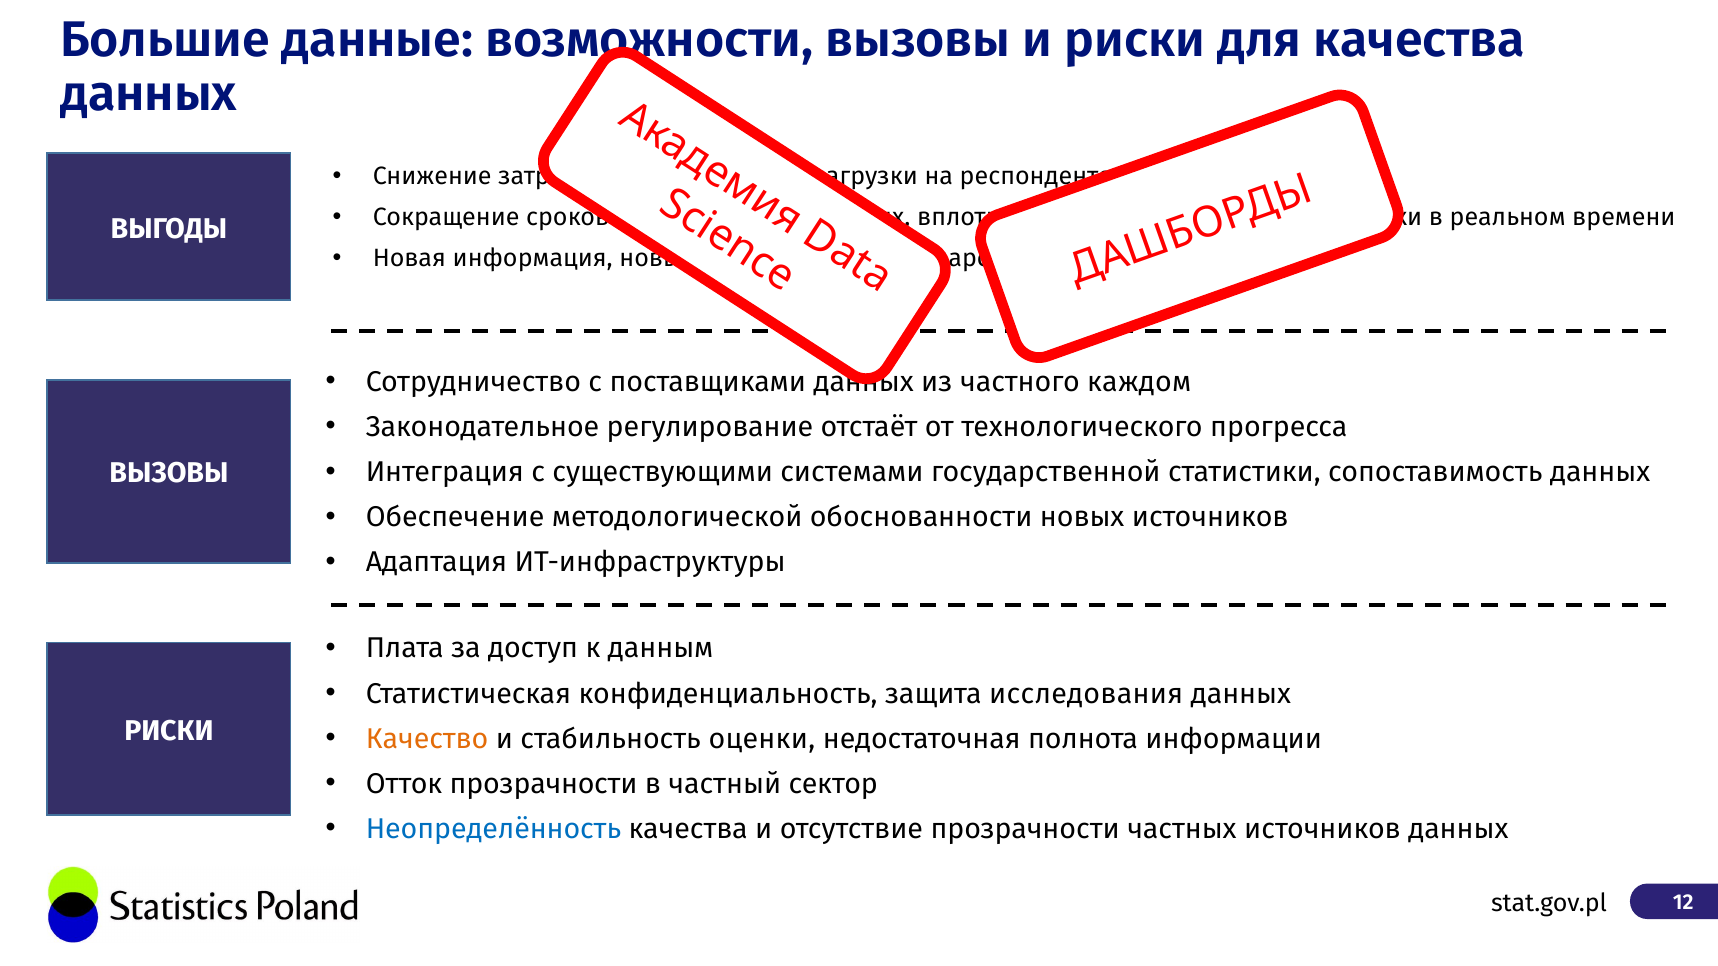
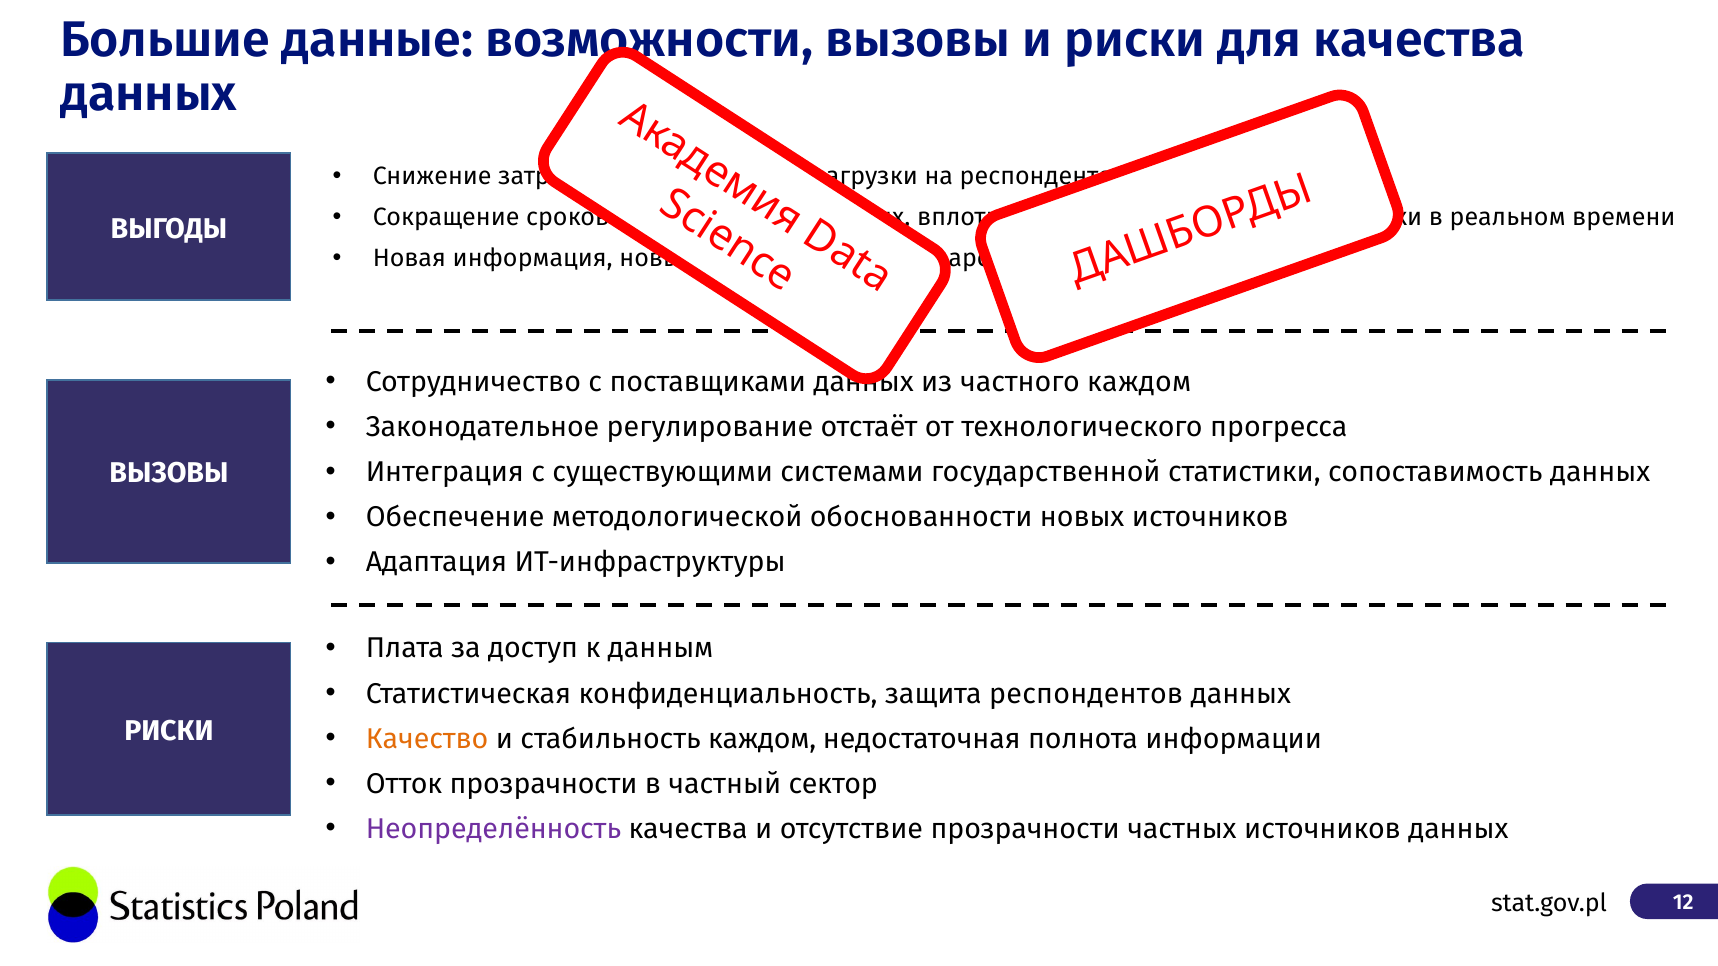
защита исследования: исследования -> респондентов (1086, 694)
стабильность оценки: оценки -> каждом (762, 739)
Неопределённость colour: blue -> purple (494, 829)
